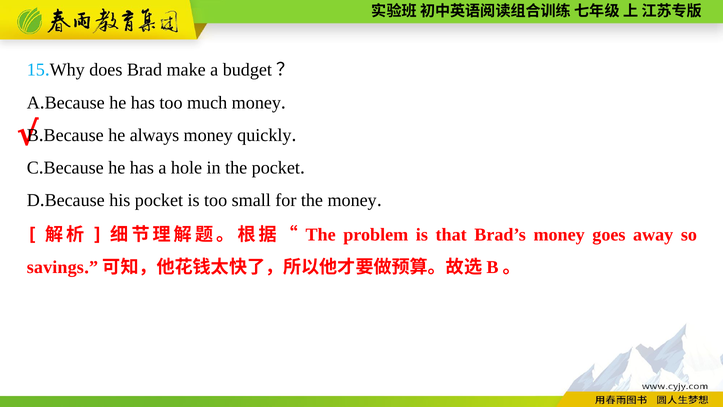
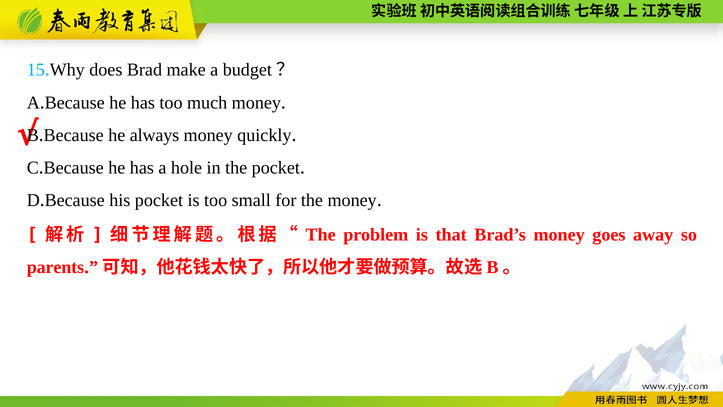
savings: savings -> parents (55, 267)
